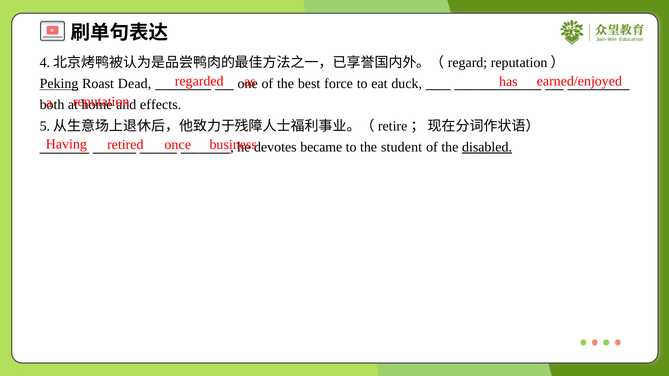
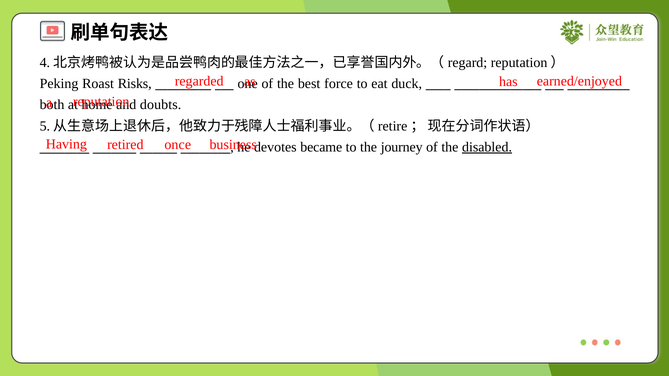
Peking underline: present -> none (59, 84)
Dead: Dead -> Risks (135, 84)
effects: effects -> doubts (161, 105)
student: student -> journey (402, 147)
